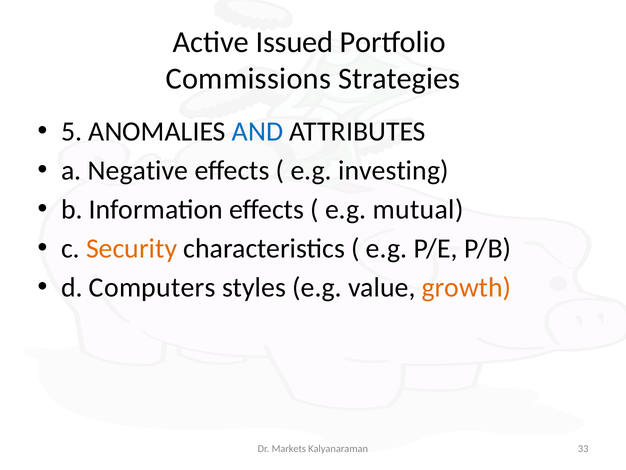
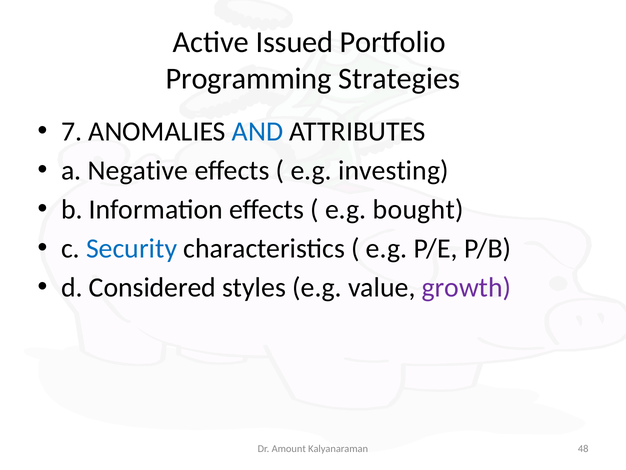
Commissions: Commissions -> Programming (249, 79)
5: 5 -> 7 (72, 131)
mutual: mutual -> bought (418, 209)
Security colour: orange -> blue (132, 248)
Computers: Computers -> Considered (153, 287)
growth colour: orange -> purple (466, 287)
Markets: Markets -> Amount (289, 448)
33: 33 -> 48 (583, 448)
